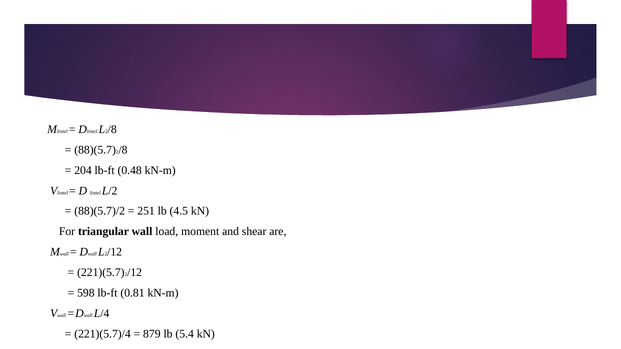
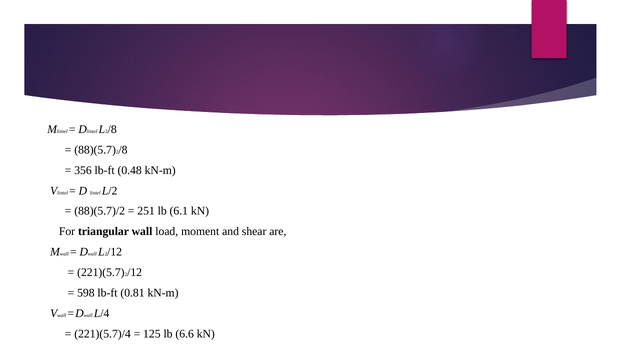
204: 204 -> 356 (83, 170)
4.5: 4.5 -> 6.1 (179, 211)
879: 879 -> 125 (152, 334)
5.4: 5.4 -> 6.6 (185, 334)
